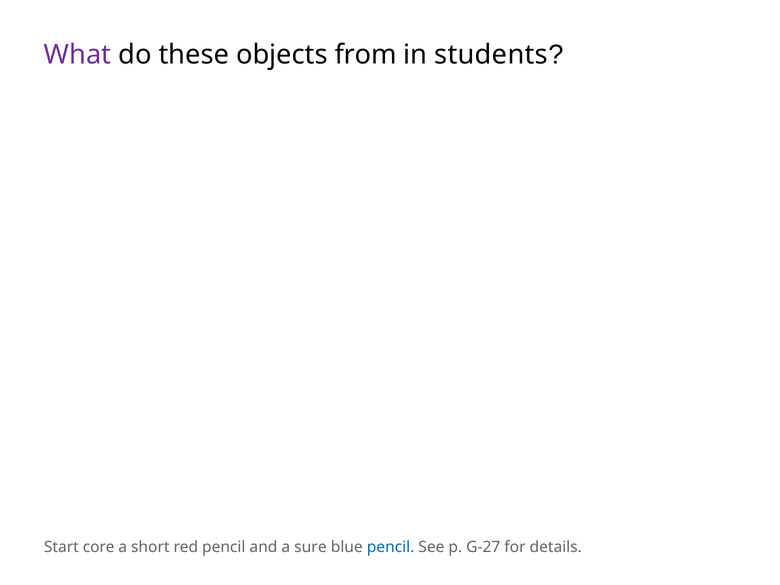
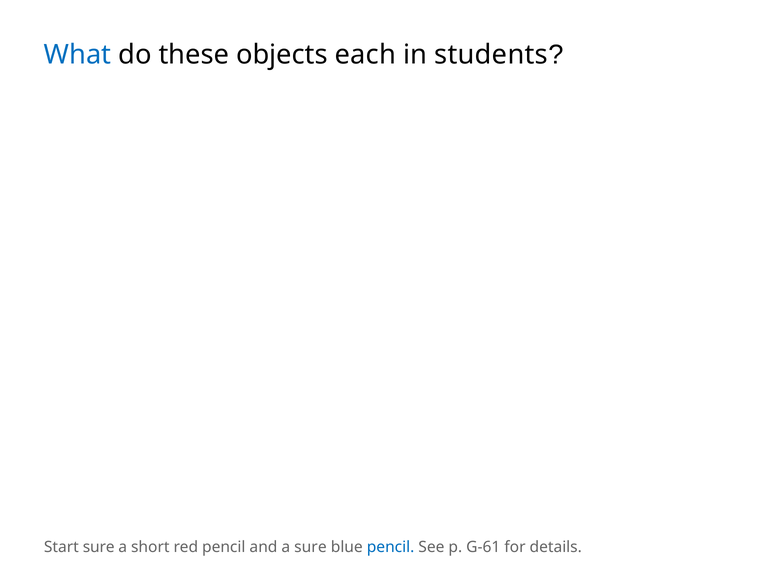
What colour: purple -> blue (78, 55)
from: from -> each (365, 55)
Start core: core -> sure (99, 547)
G-27: G-27 -> G-61 (483, 547)
